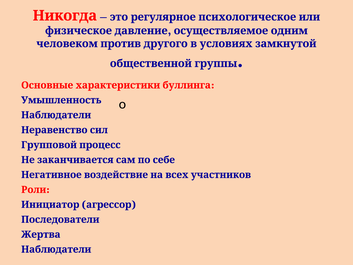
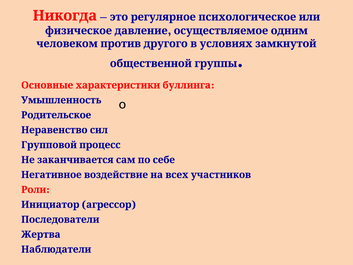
Наблюдатели: Наблюдатели -> Родительское (56, 115)
